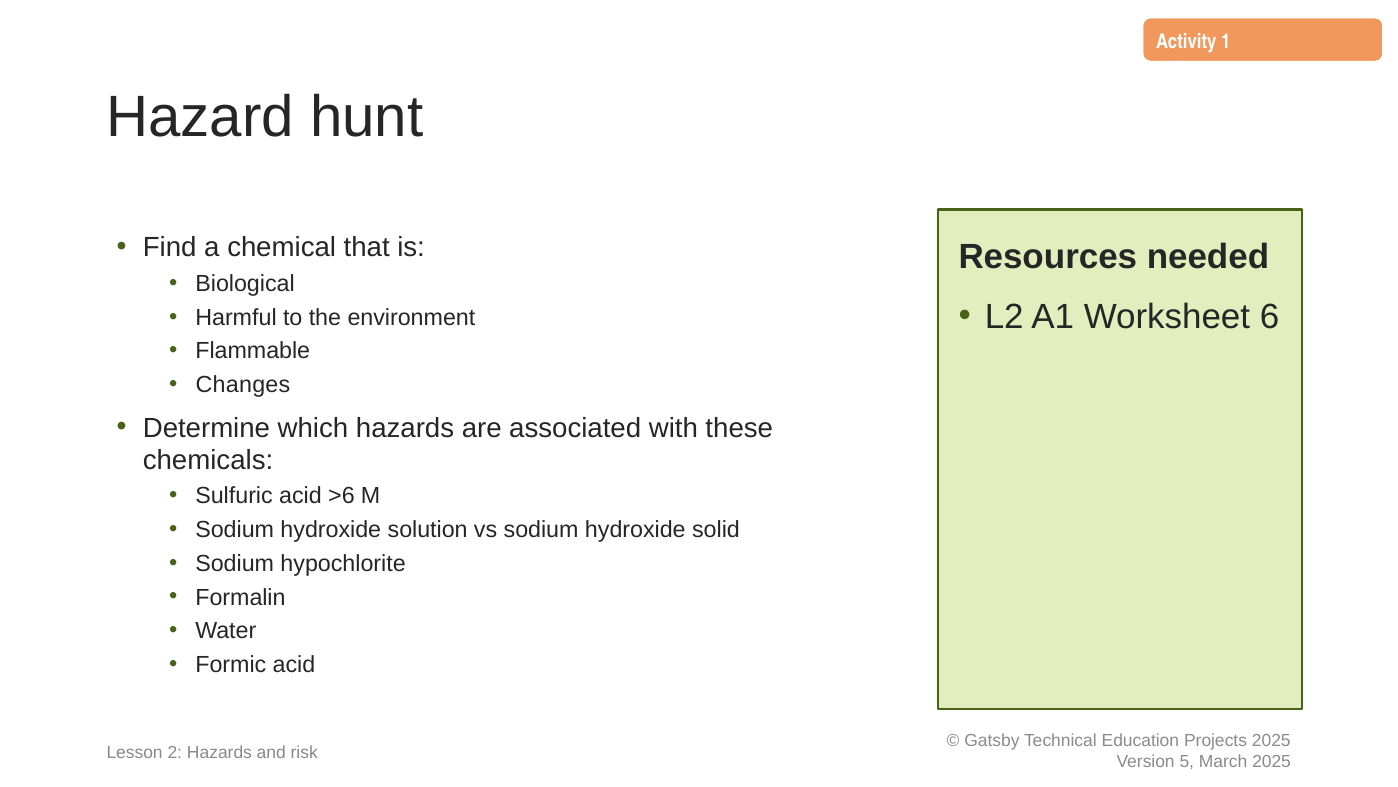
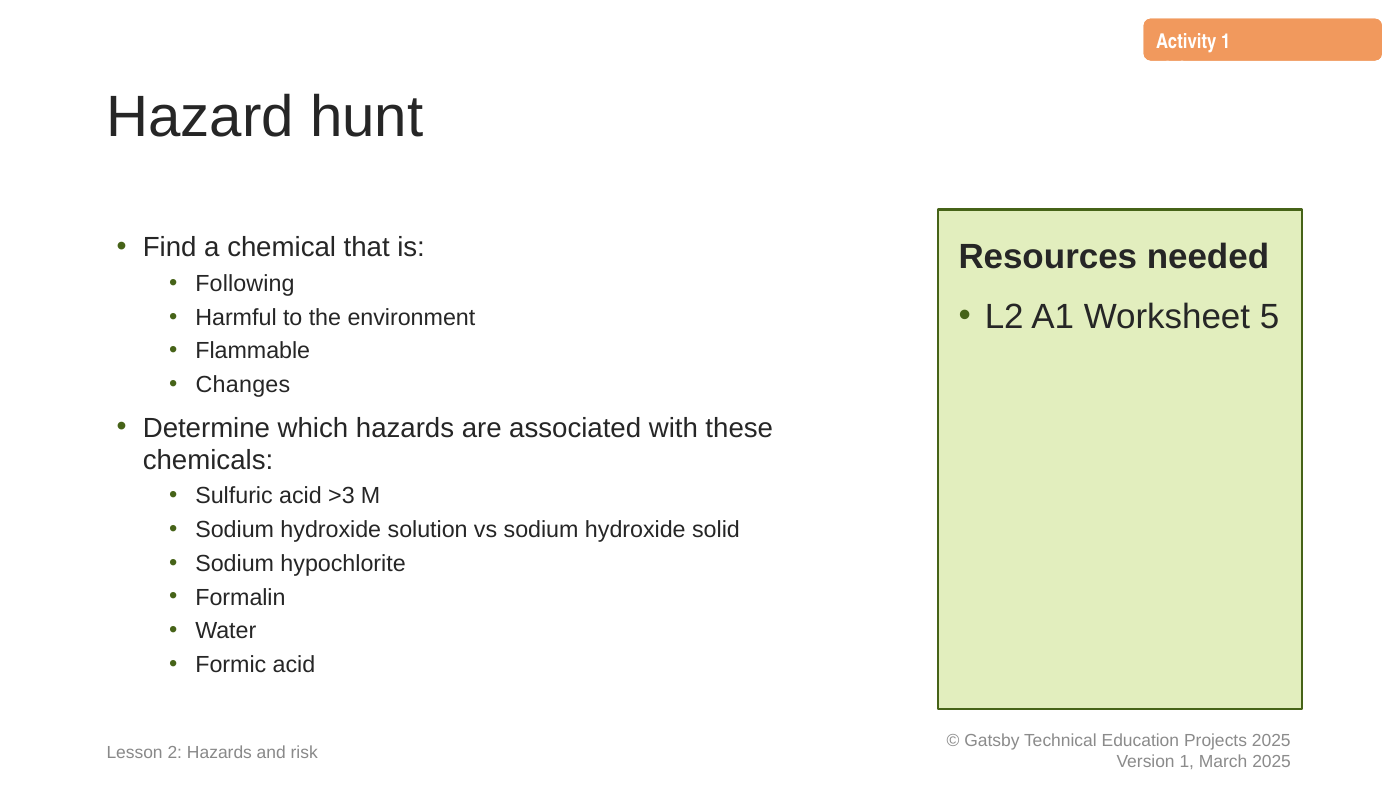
Biological: Biological -> Following (245, 284)
6: 6 -> 5 (1270, 317)
>6: >6 -> >3 (341, 496)
5: 5 -> 1 (1187, 761)
